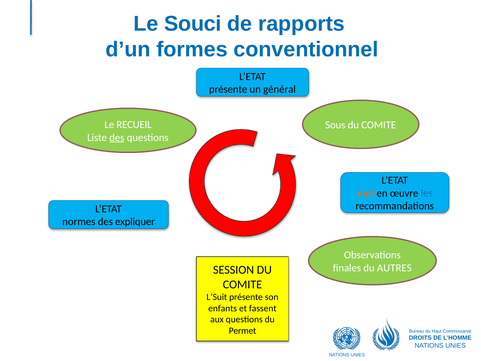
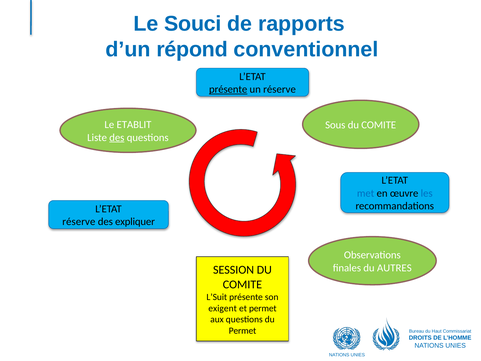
formes: formes -> répond (192, 49)
présente underline: none -> present (228, 89)
un général: général -> réserve (280, 89)
RECUEIL: RECUEIL -> ETABLIT (134, 125)
met colour: orange -> blue (366, 193)
normes: normes -> réserve (79, 222)
enfants: enfants -> exigent (223, 308)
et fassent: fassent -> permet (263, 308)
